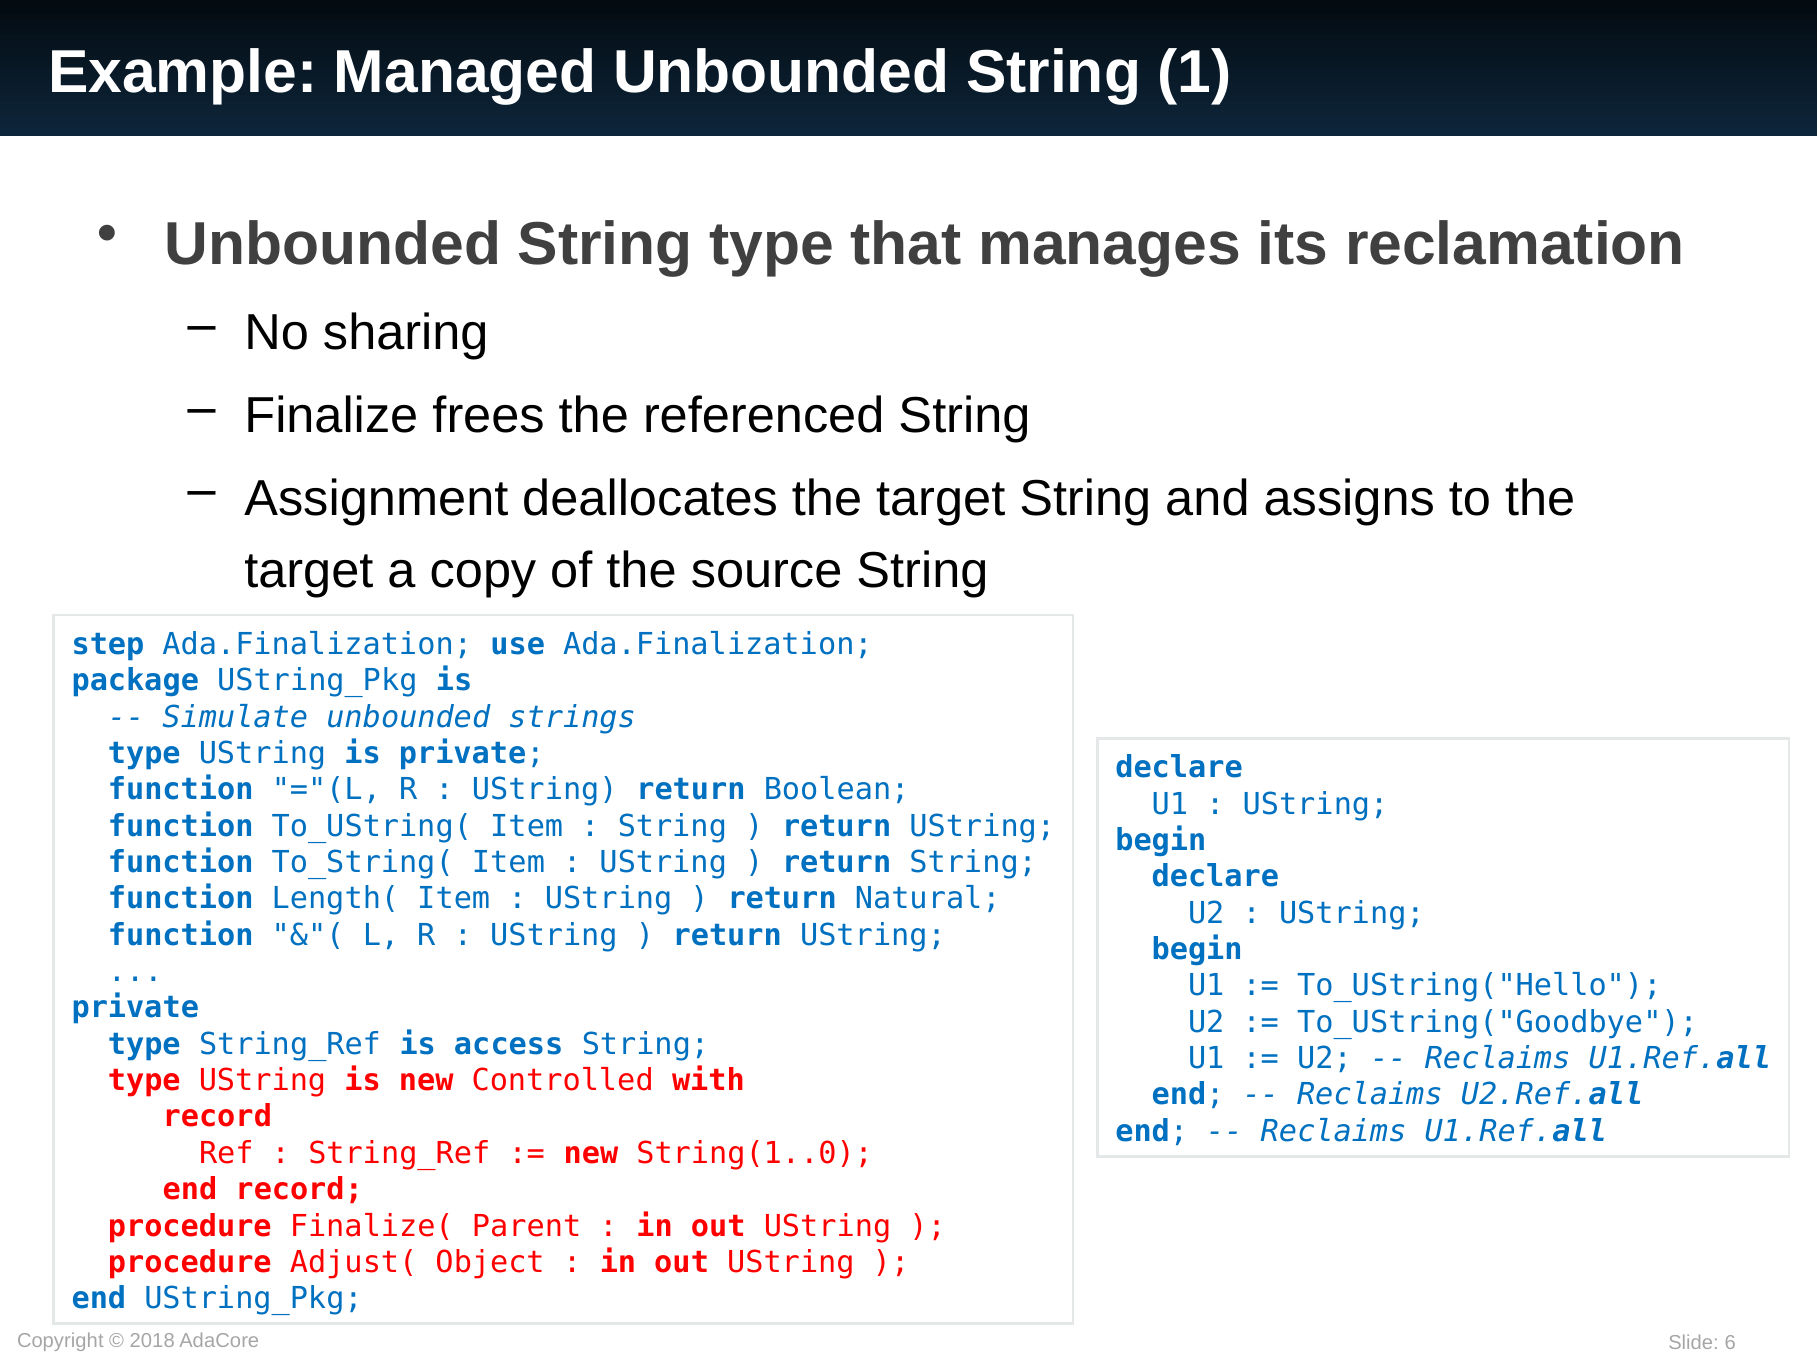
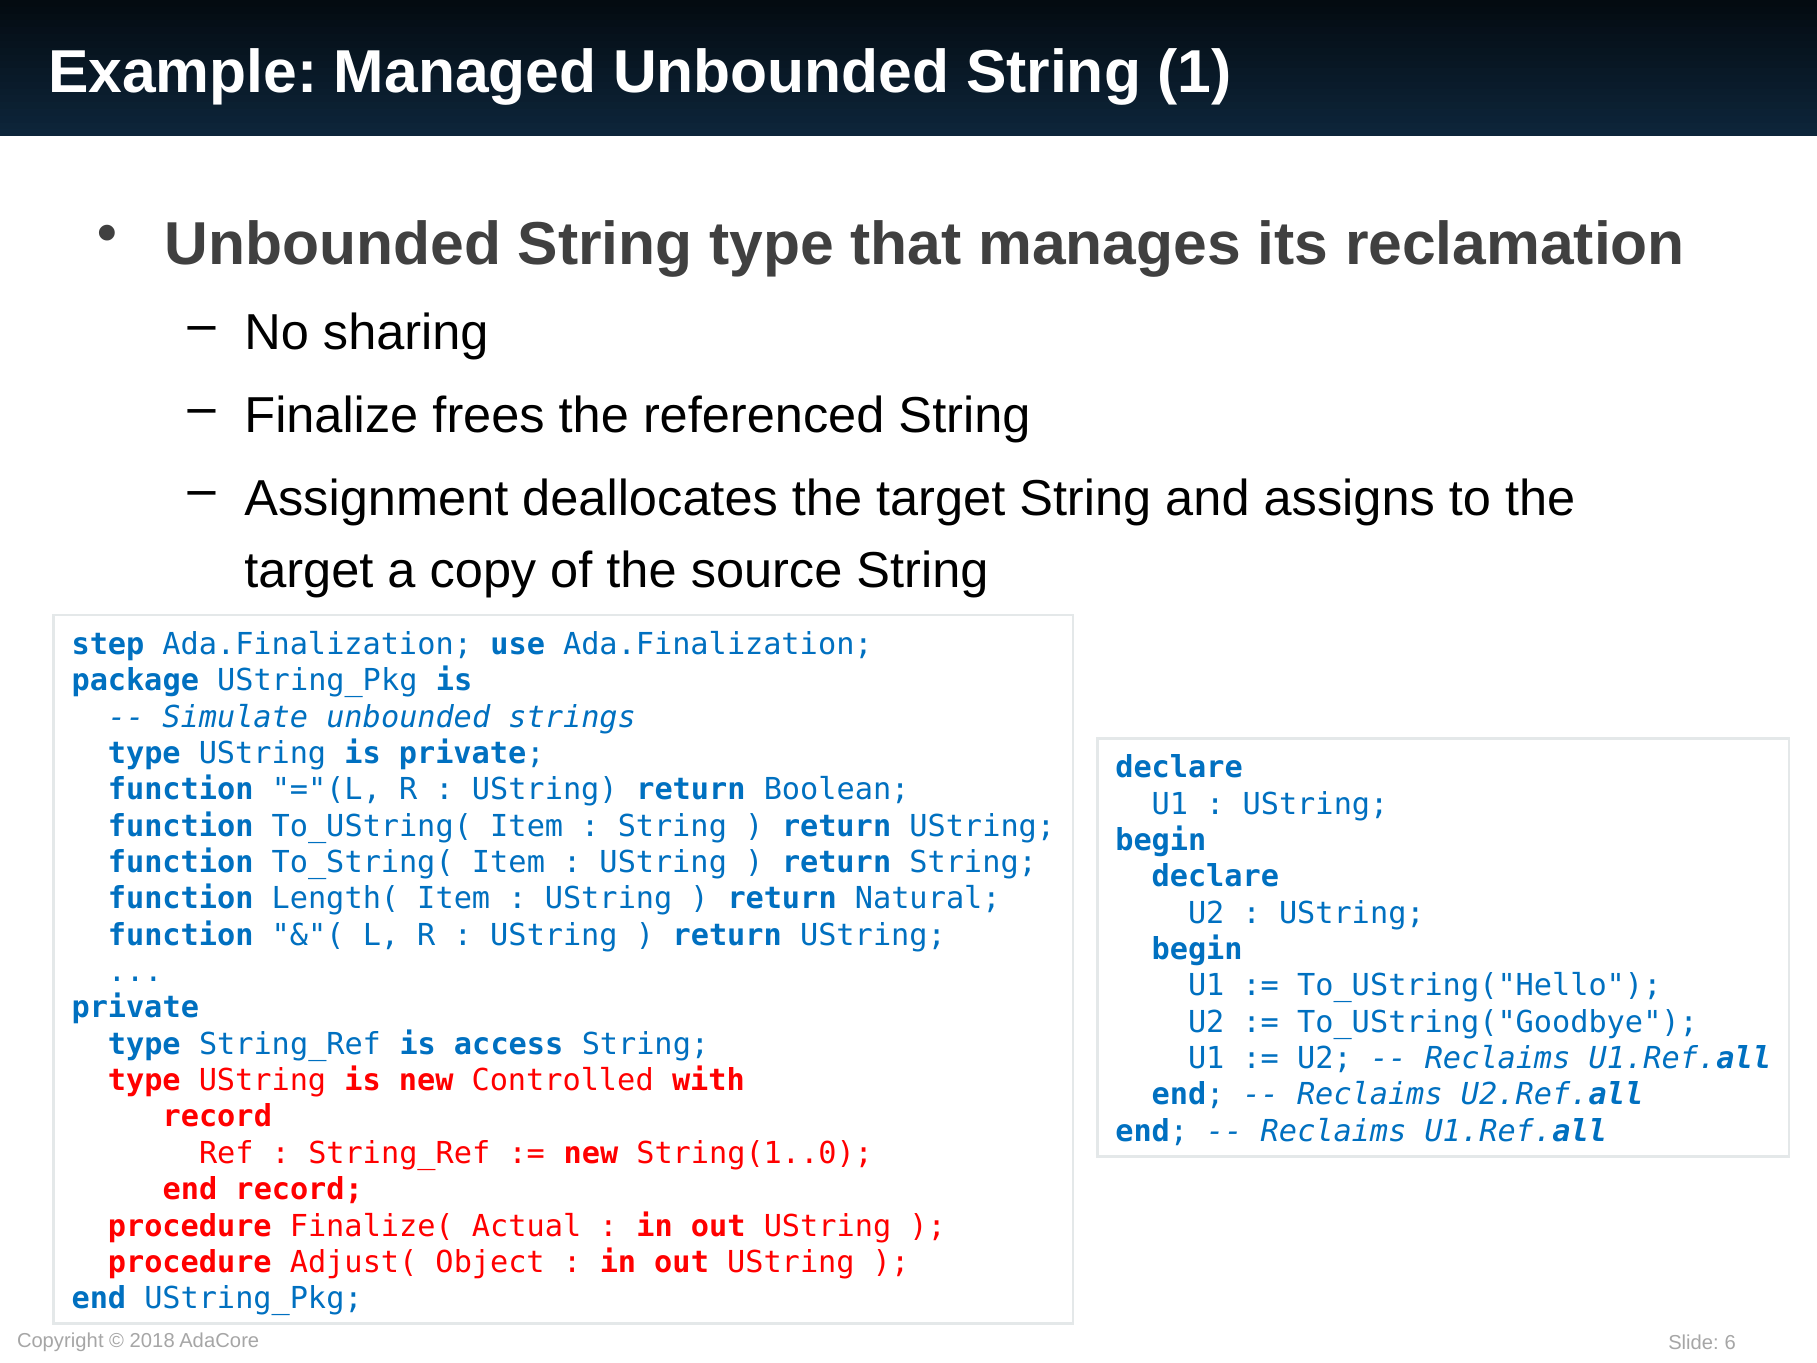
Parent: Parent -> Actual (527, 1226)
